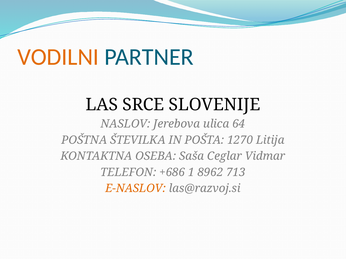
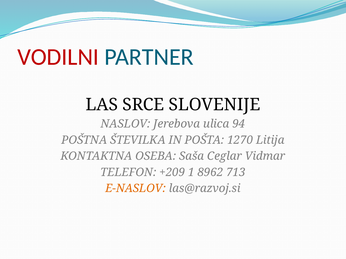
VODILNI colour: orange -> red (58, 57)
64: 64 -> 94 (239, 124)
+686: +686 -> +209 (172, 173)
